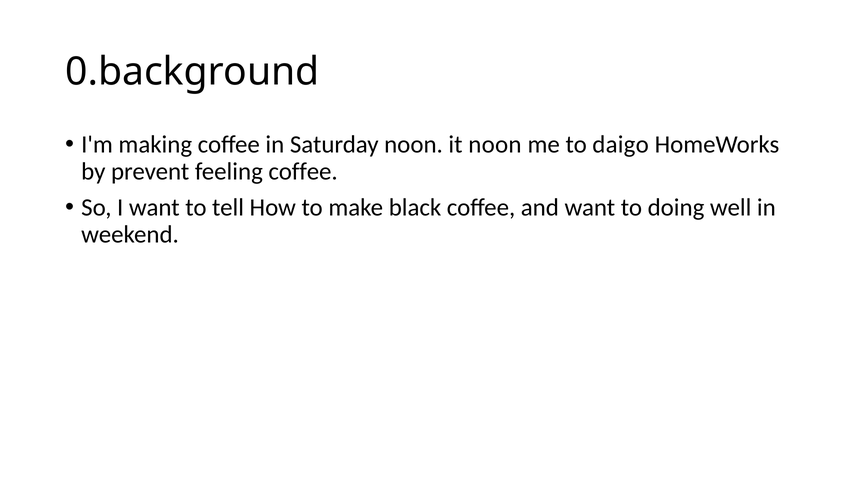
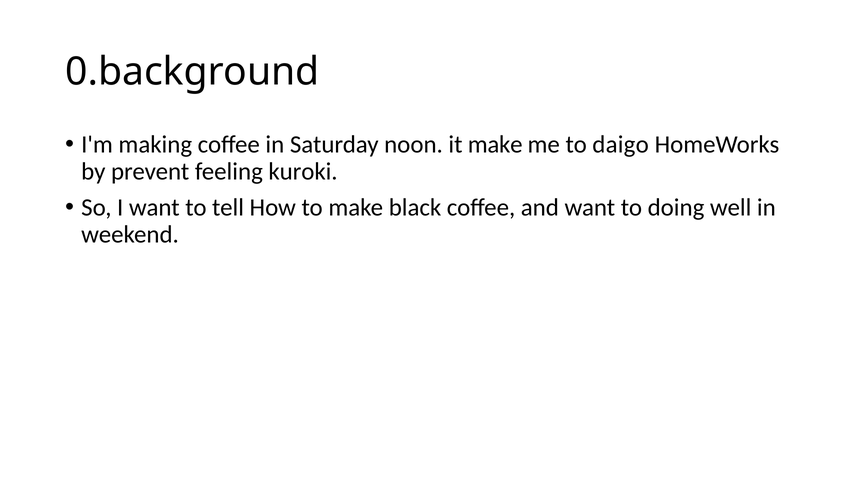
it noon: noon -> make (495, 145)
feeling coffee: coffee -> kuroki (303, 171)
